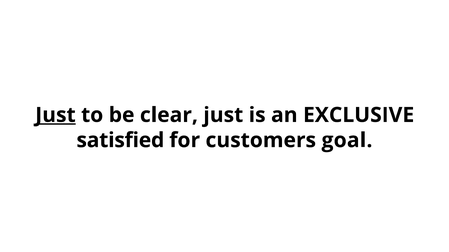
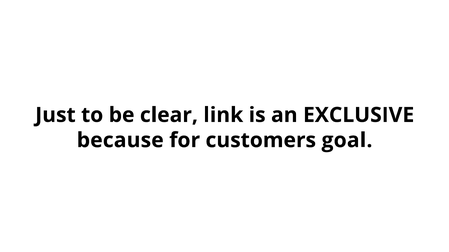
Just underline: present -> none (55, 115)
clear just: just -> link (223, 115)
satisfied: satisfied -> because (120, 141)
